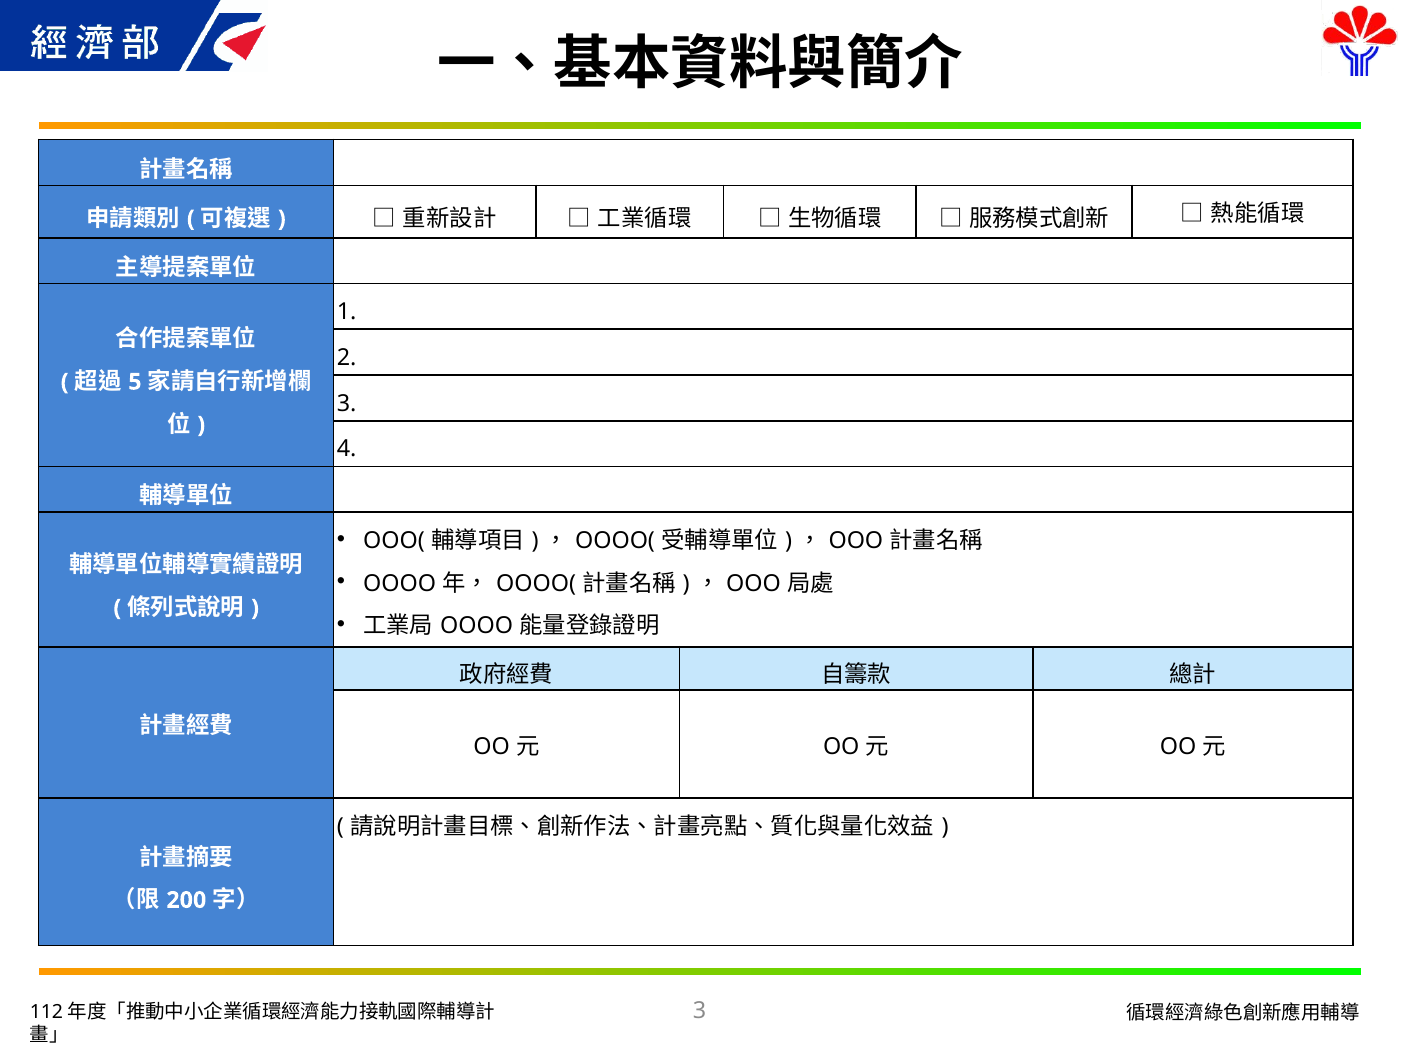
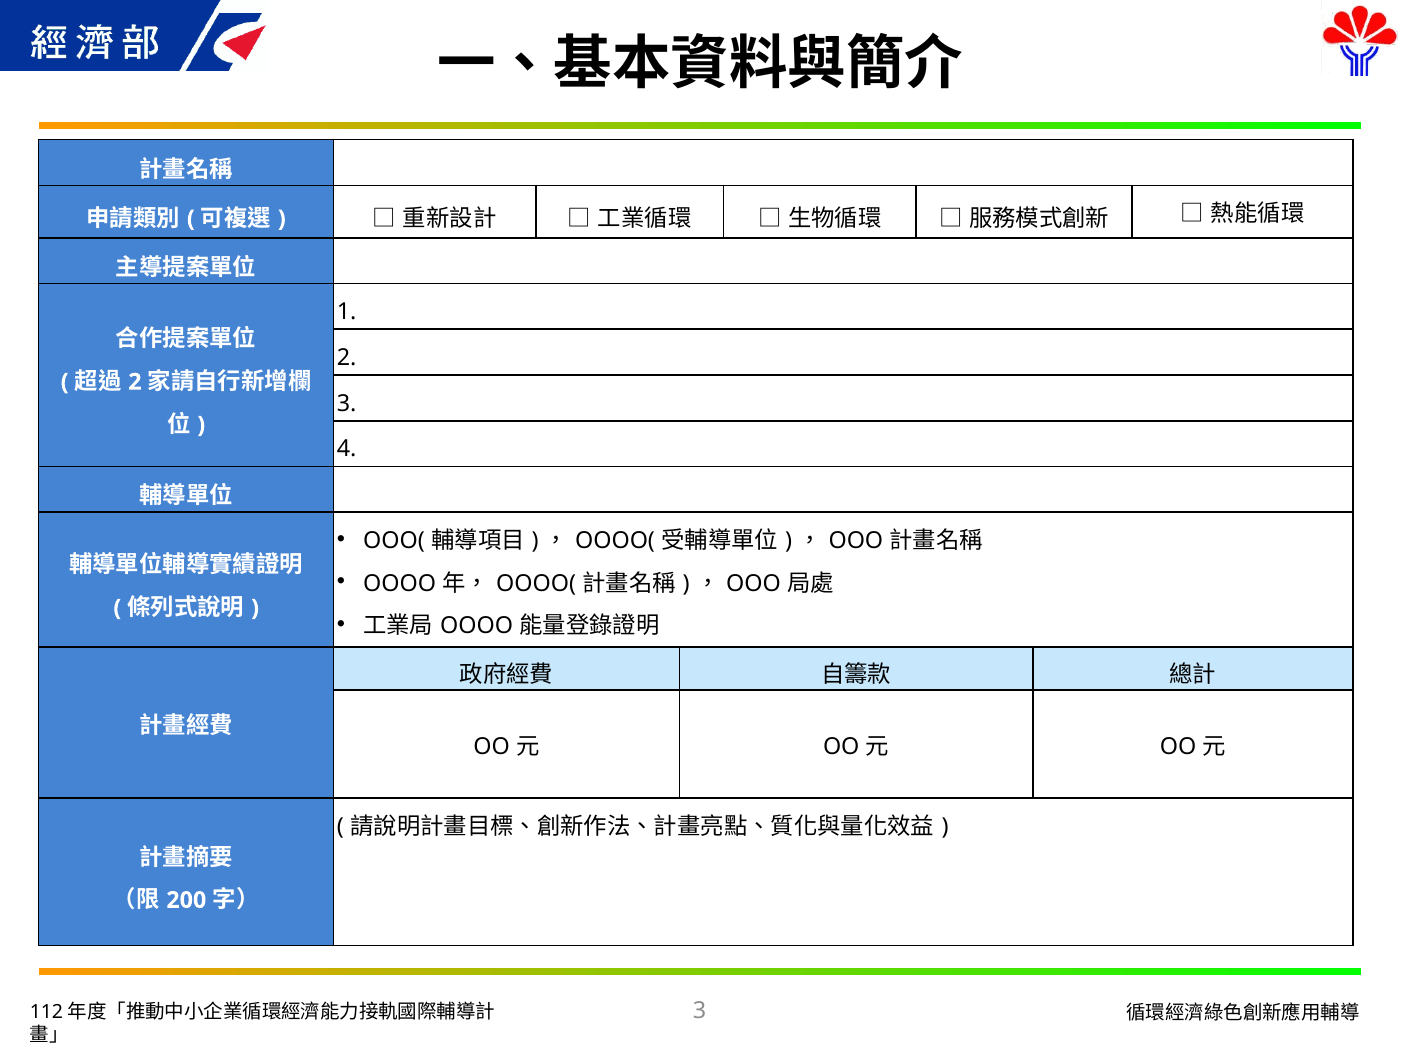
5: 5 -> 2 (135, 382)
